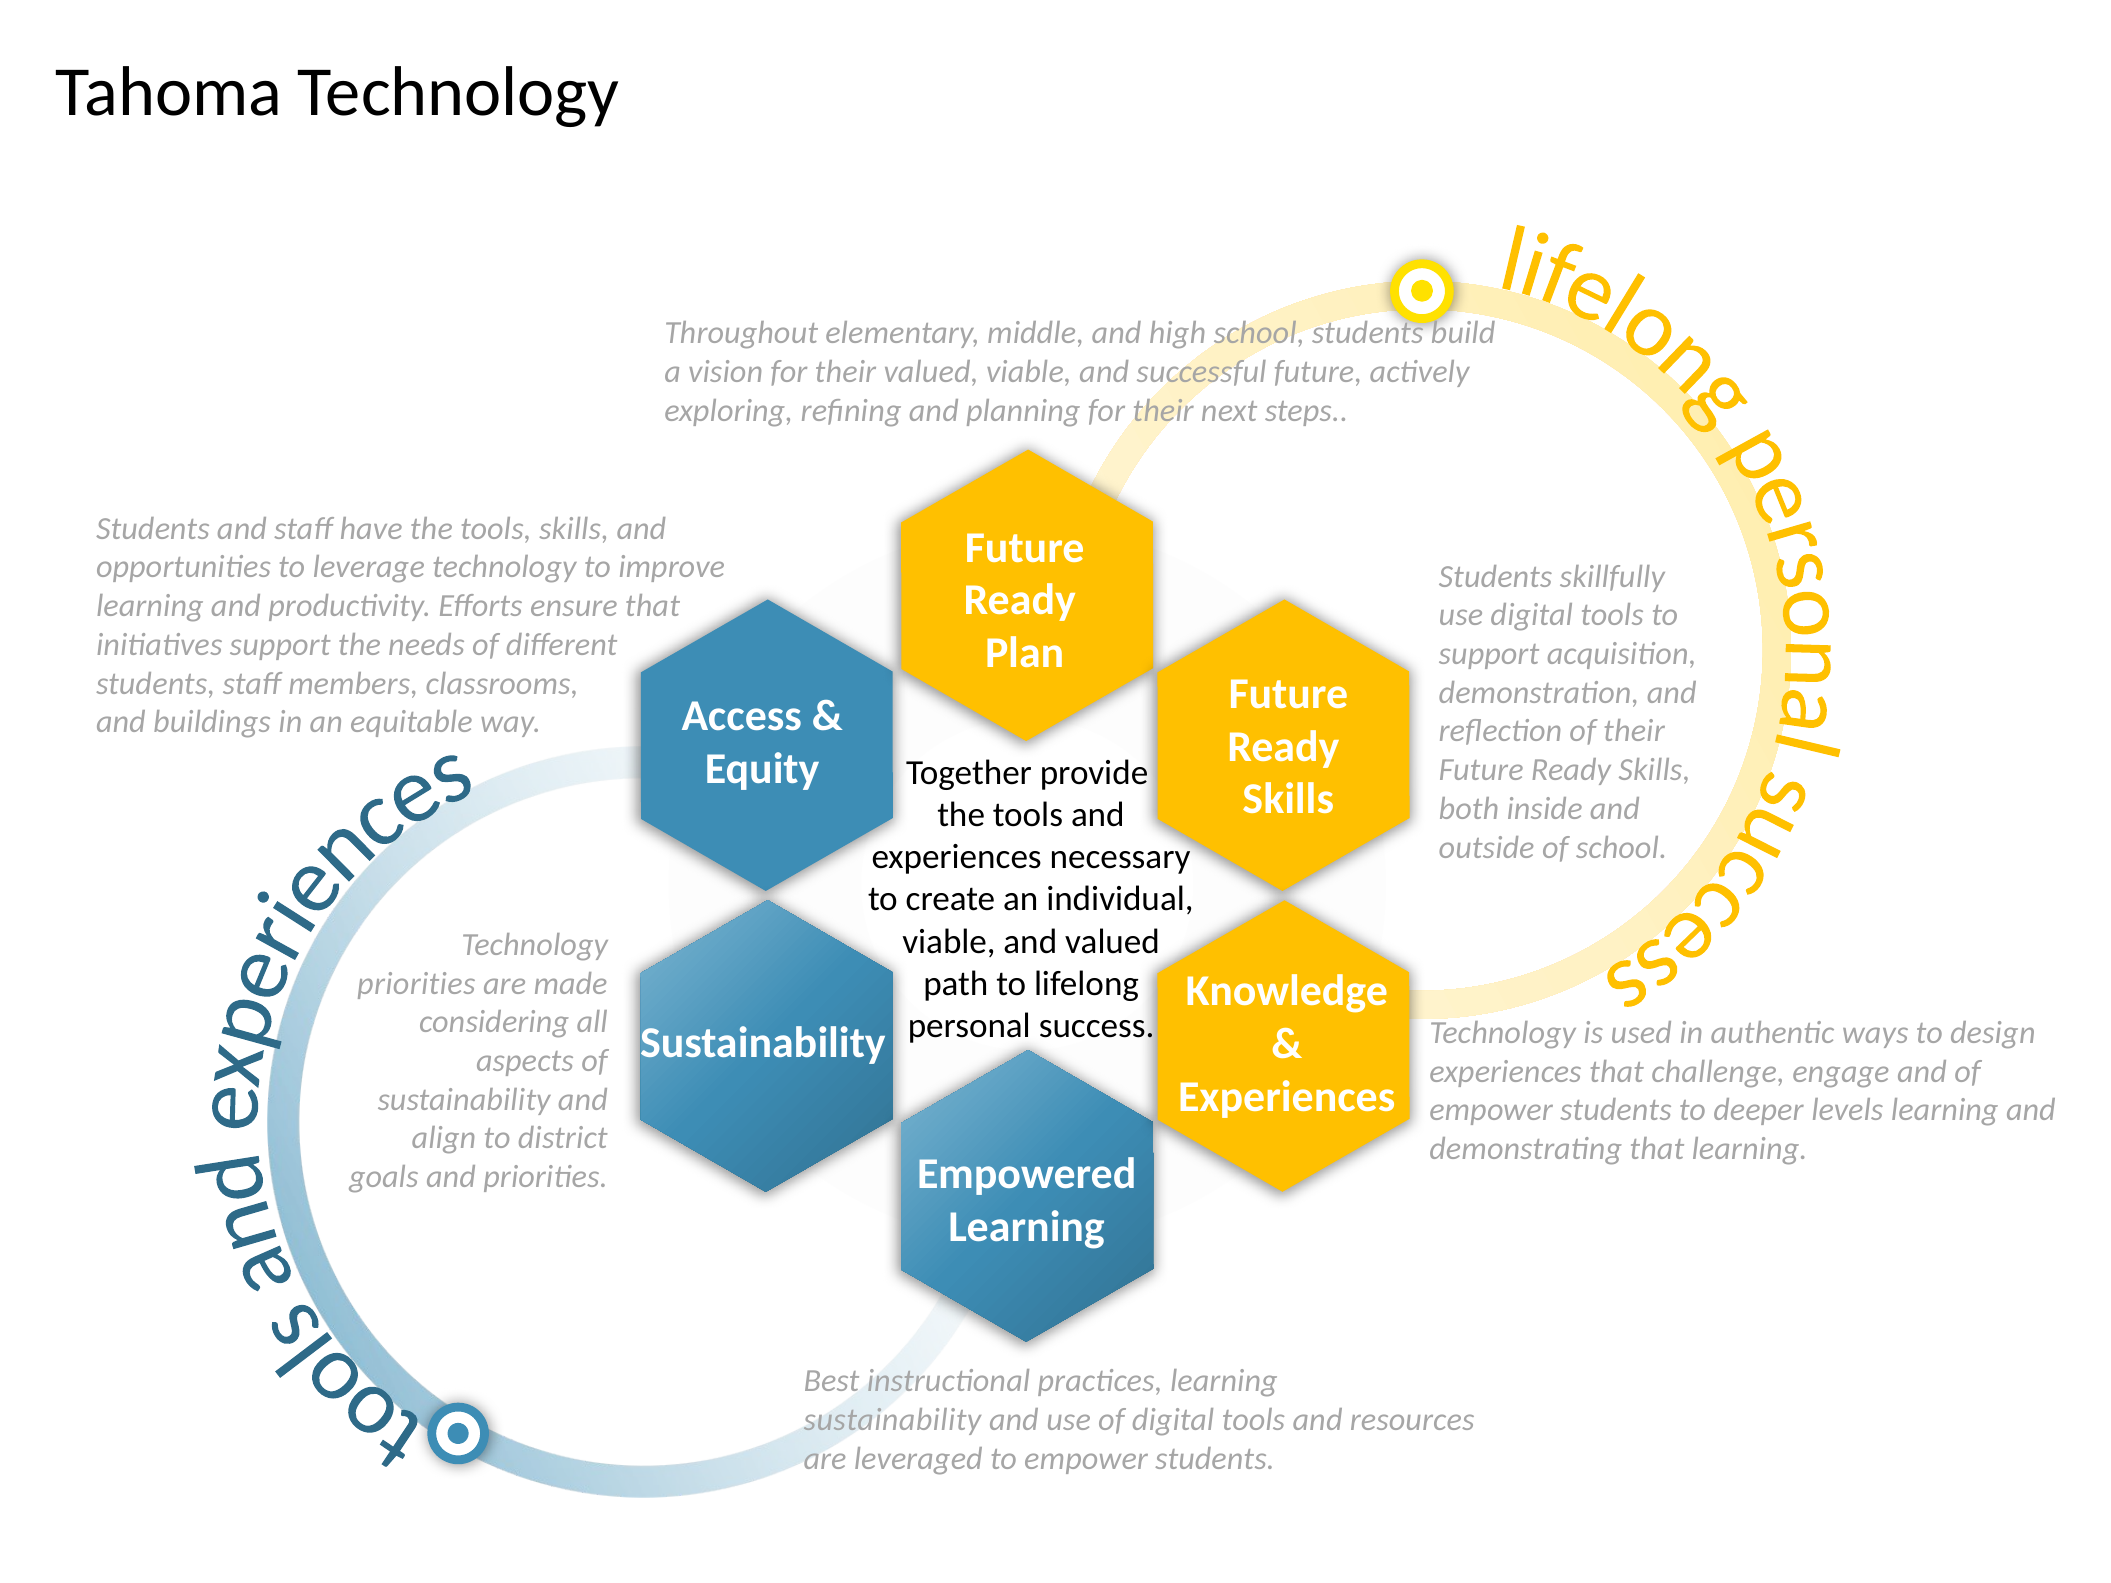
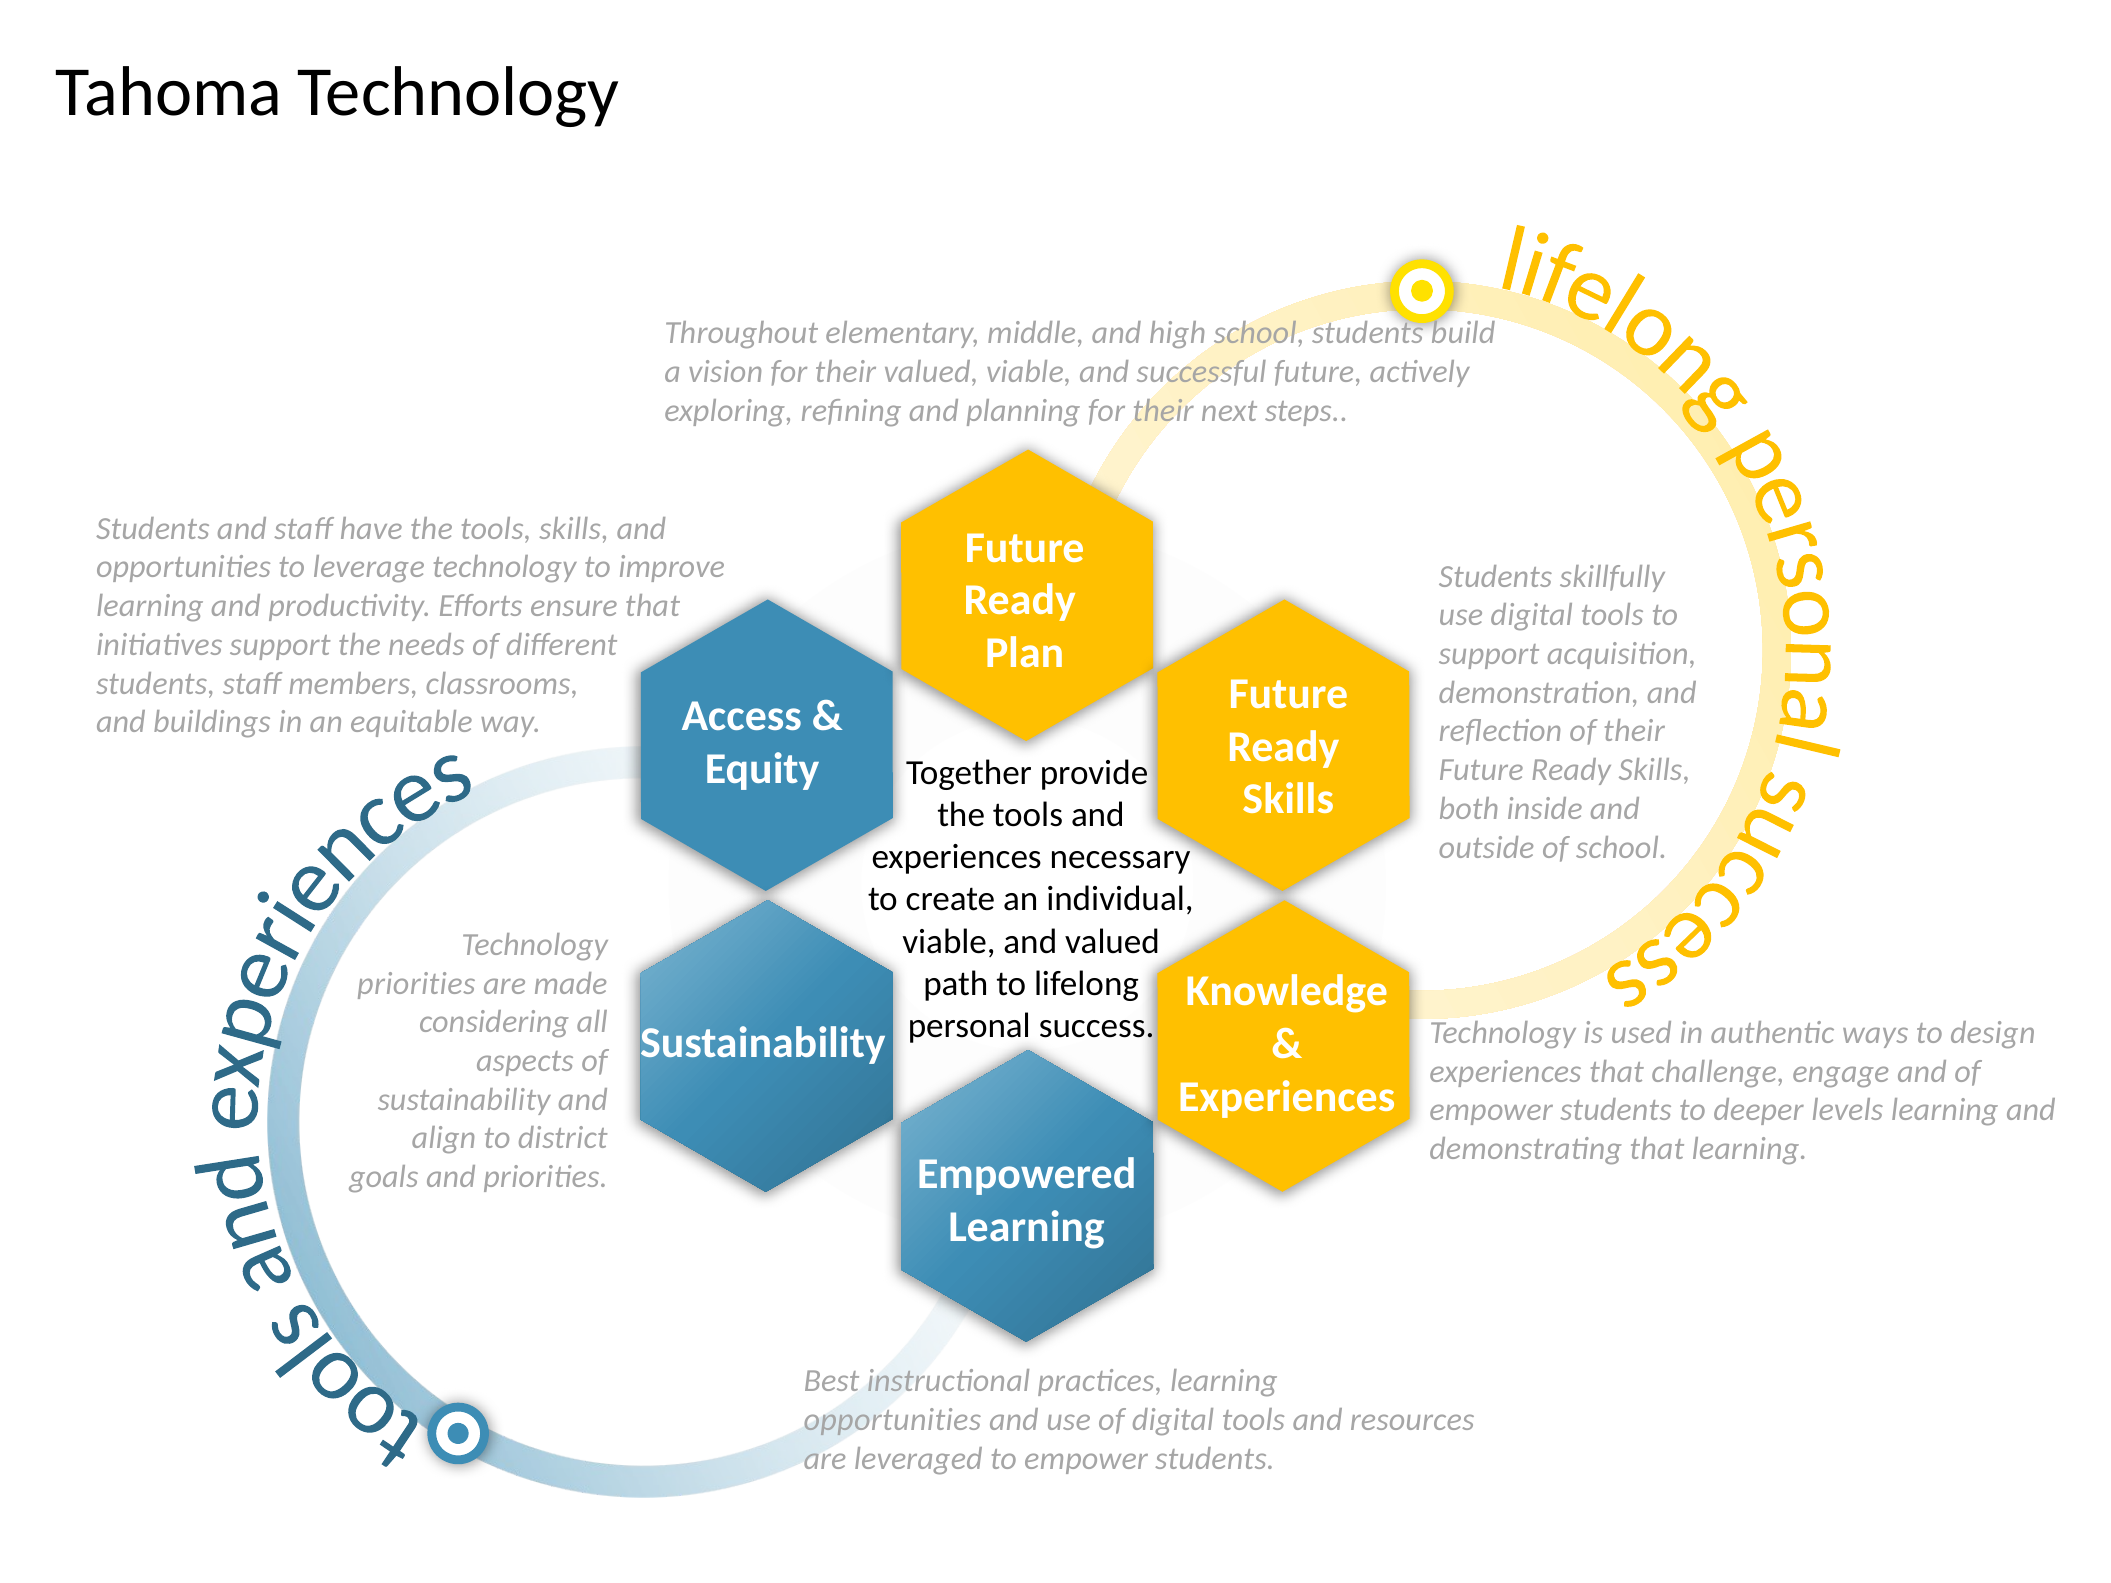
sustainability: sustainability -> opportunities (893, 1420)
